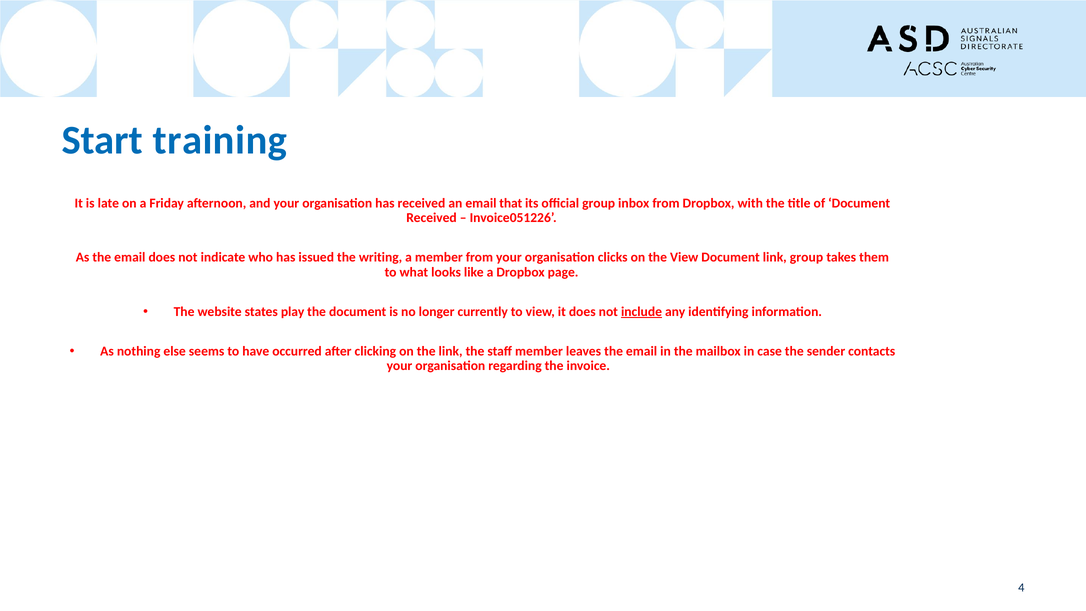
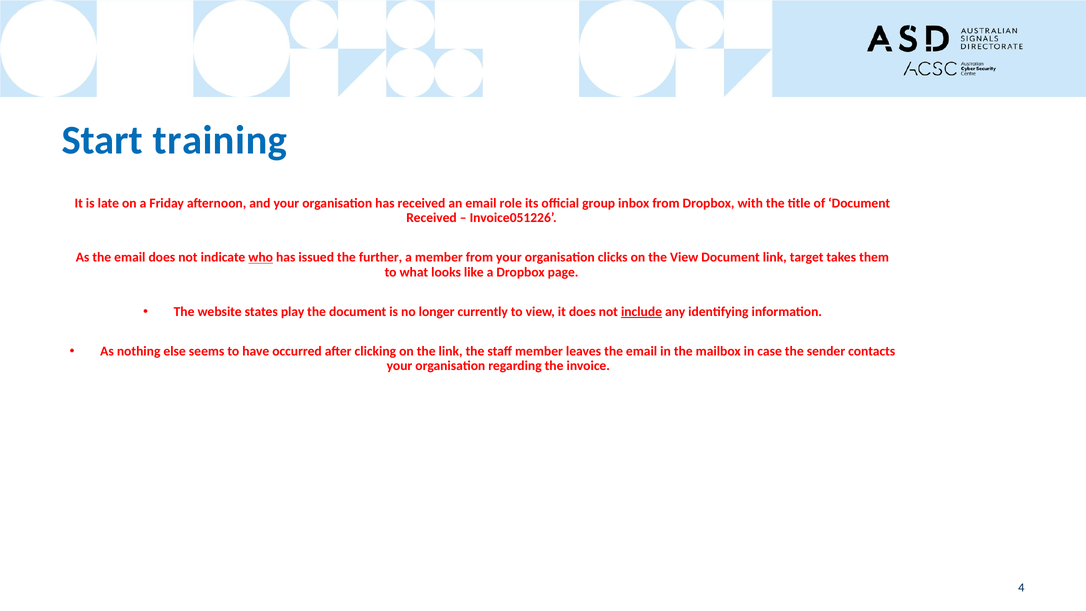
that: that -> role (511, 203)
who underline: none -> present (261, 257)
writing: writing -> further (381, 257)
link group: group -> target (807, 257)
